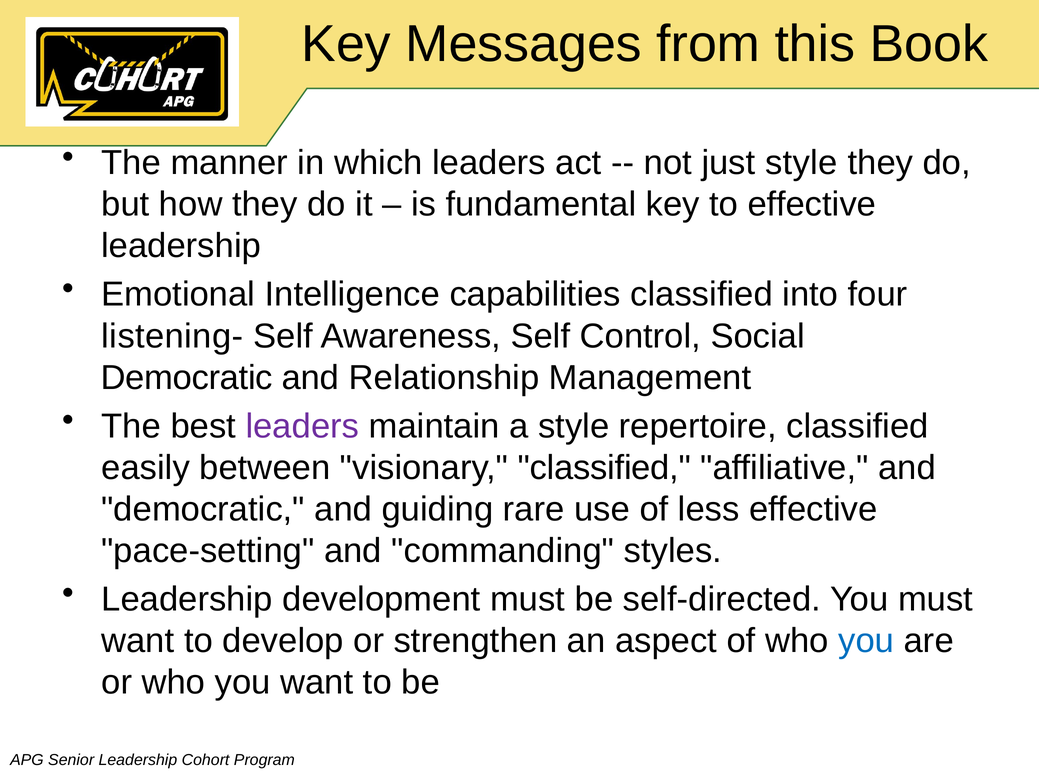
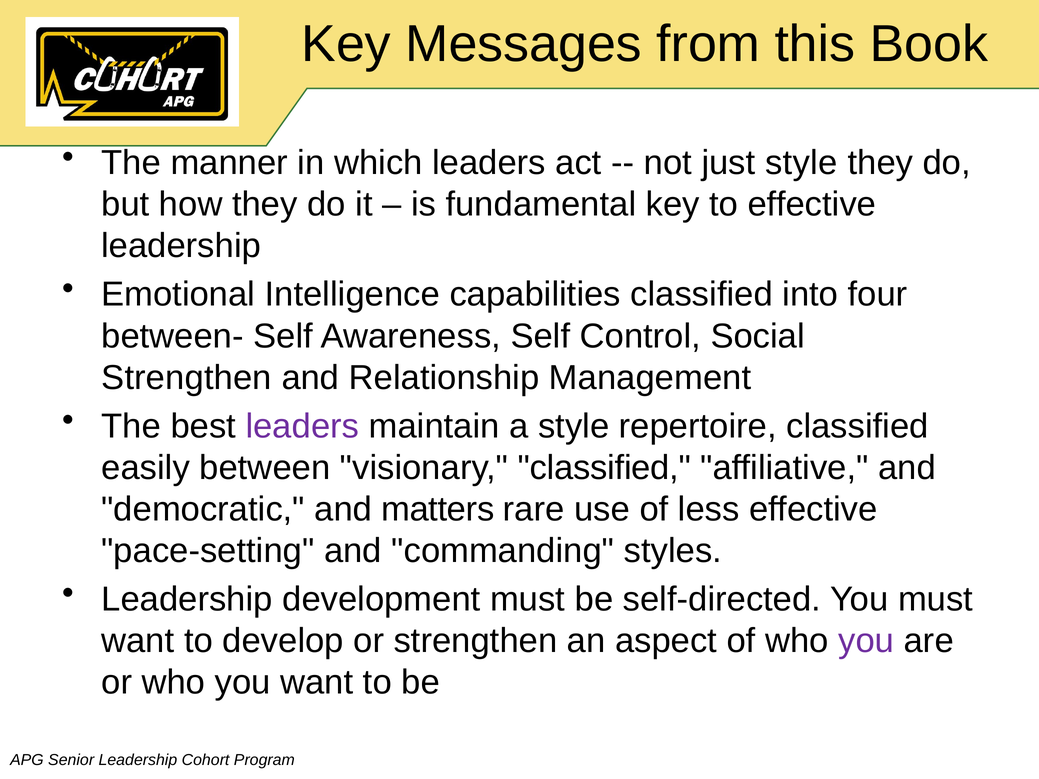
listening-: listening- -> between- (172, 336)
Democratic: Democratic -> Strengthen (187, 378)
guiding: guiding -> matters (438, 509)
you colour: blue -> purple (866, 641)
